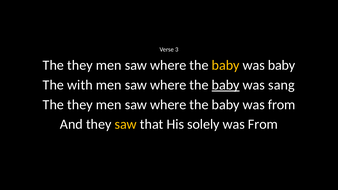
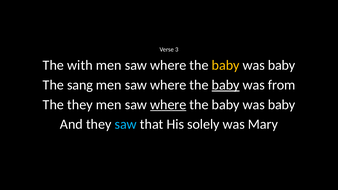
they: they -> with (80, 65)
with: with -> sang (80, 85)
sang: sang -> from (282, 85)
where underline: none -> present (168, 105)
from: from -> baby (282, 105)
saw colour: yellow -> light blue (126, 124)
From: From -> Mary (263, 124)
